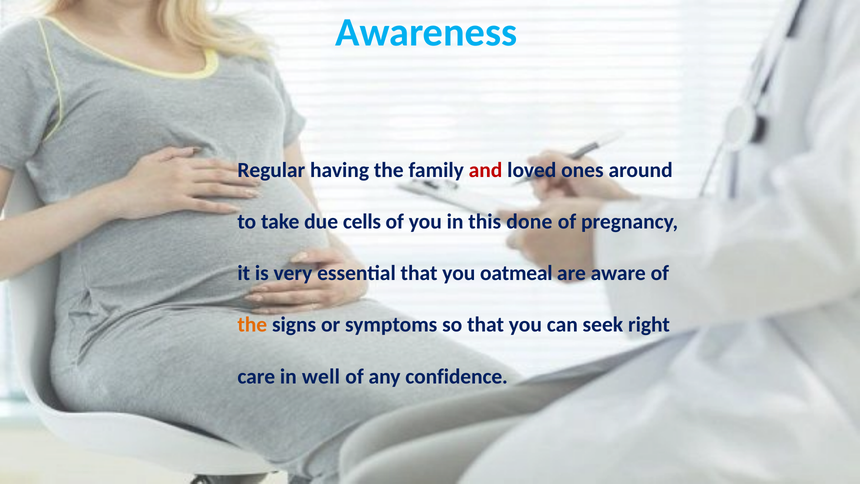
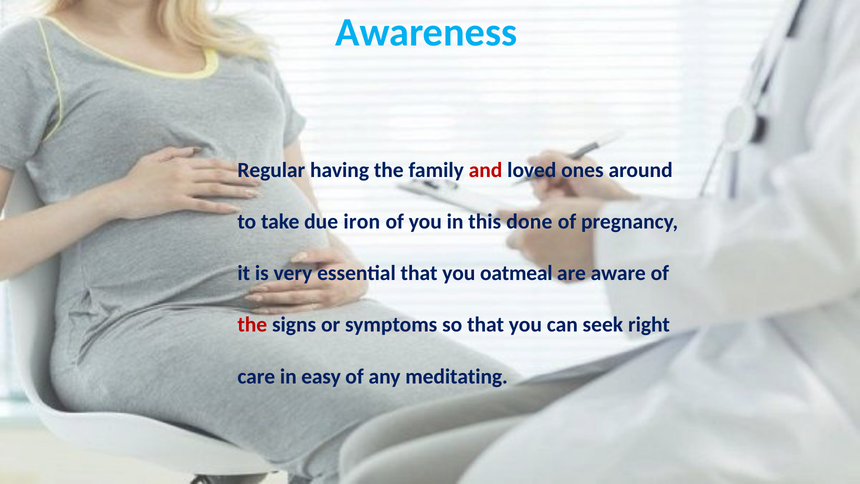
cells: cells -> iron (362, 221)
the colour: orange -> red (252, 325)
well: well -> easy (321, 376)
confidence: confidence -> meditating (457, 376)
